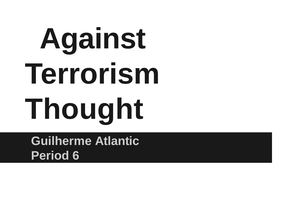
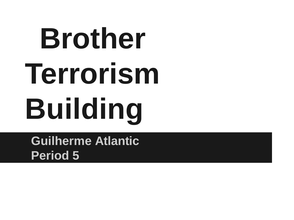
Against: Against -> Brother (93, 39)
Thought: Thought -> Building (84, 109)
6: 6 -> 5 (76, 156)
